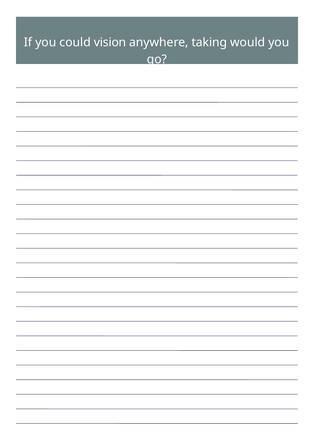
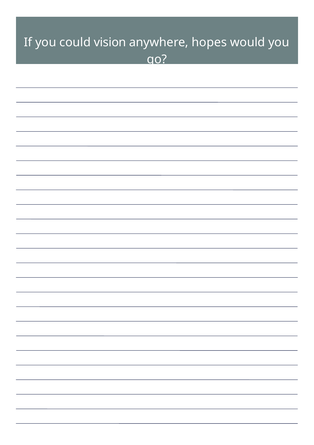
taking: taking -> hopes (209, 42)
